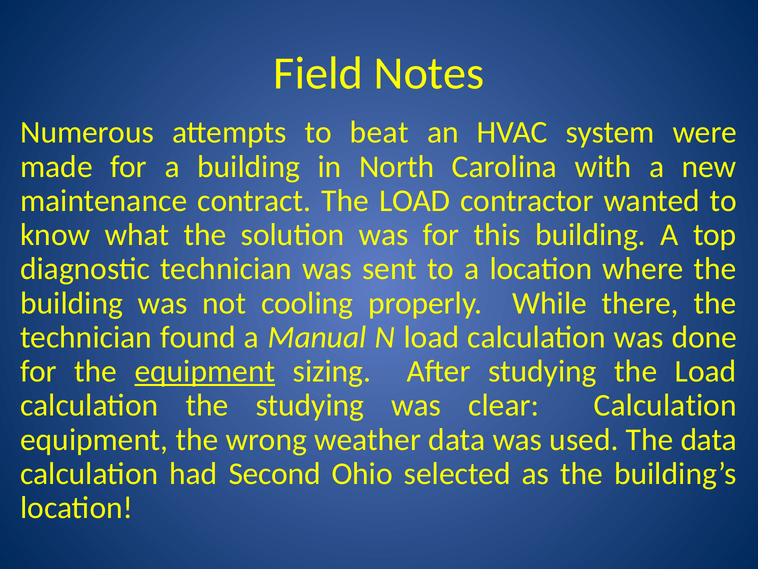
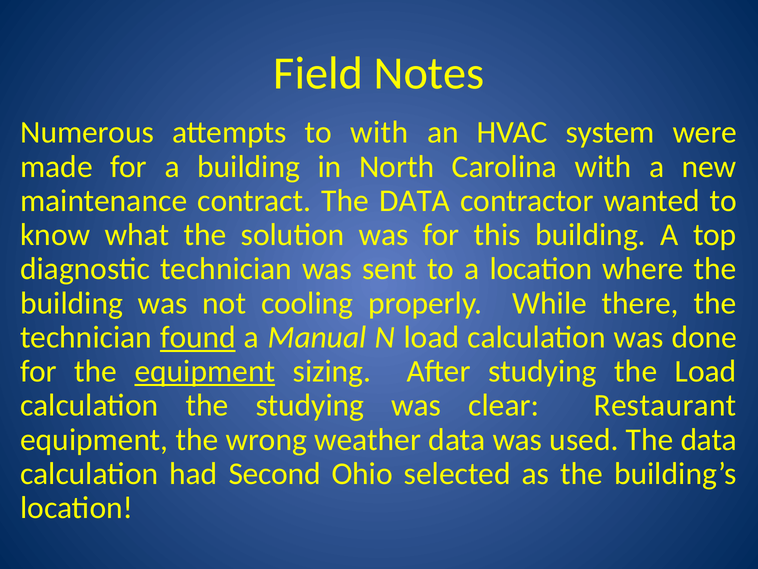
to beat: beat -> with (379, 132)
contract The LOAD: LOAD -> DATA (415, 201)
found underline: none -> present (198, 337)
clear Calculation: Calculation -> Restaurant (665, 405)
